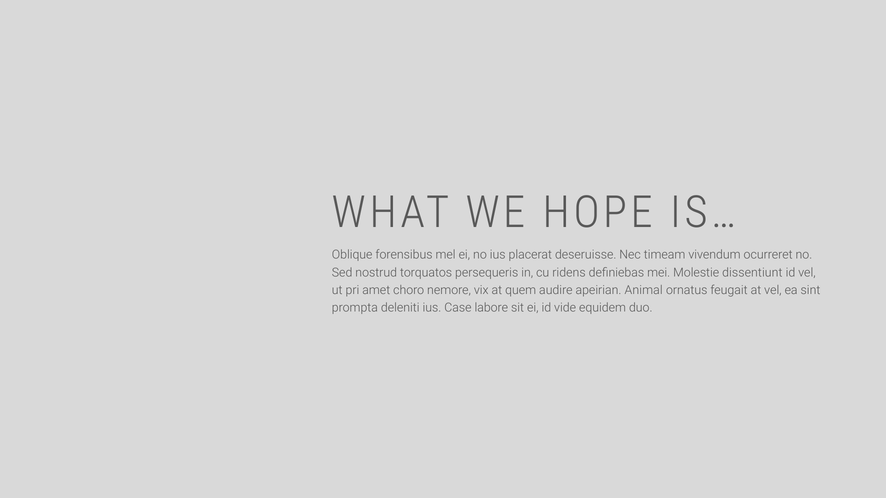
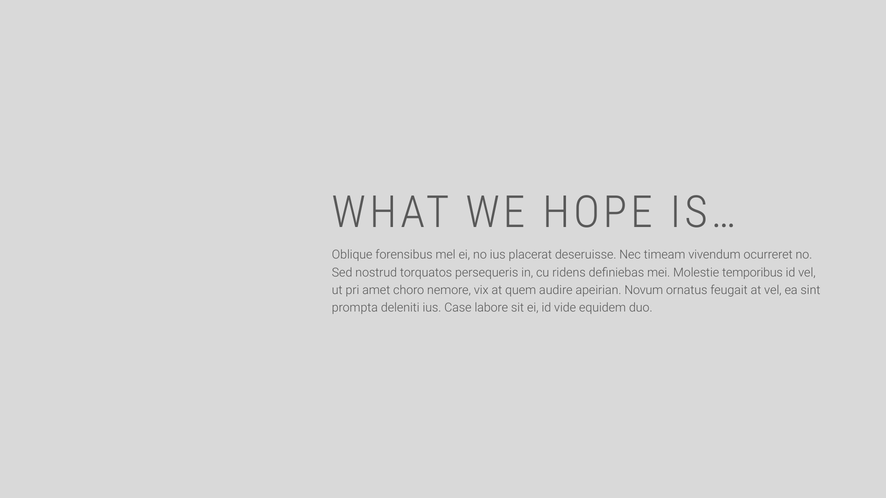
dissentiunt: dissentiunt -> temporibus (752, 273)
Animal: Animal -> Novum (644, 290)
